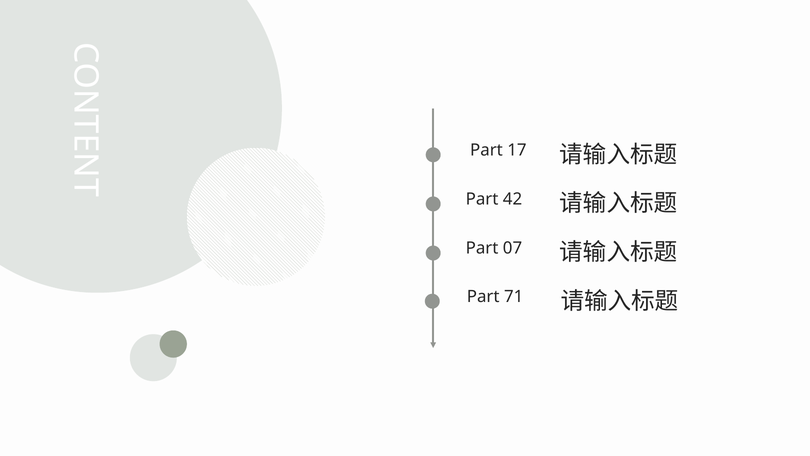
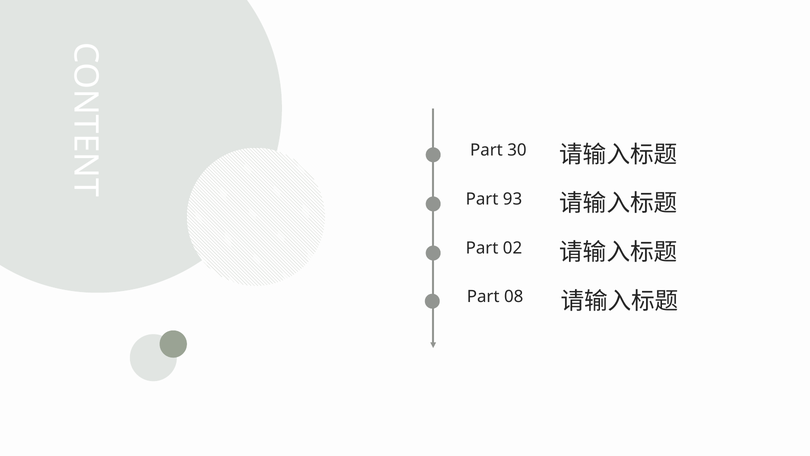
17: 17 -> 30 (517, 150)
42: 42 -> 93 (513, 199)
07: 07 -> 02 (513, 248)
71: 71 -> 08 (514, 297)
